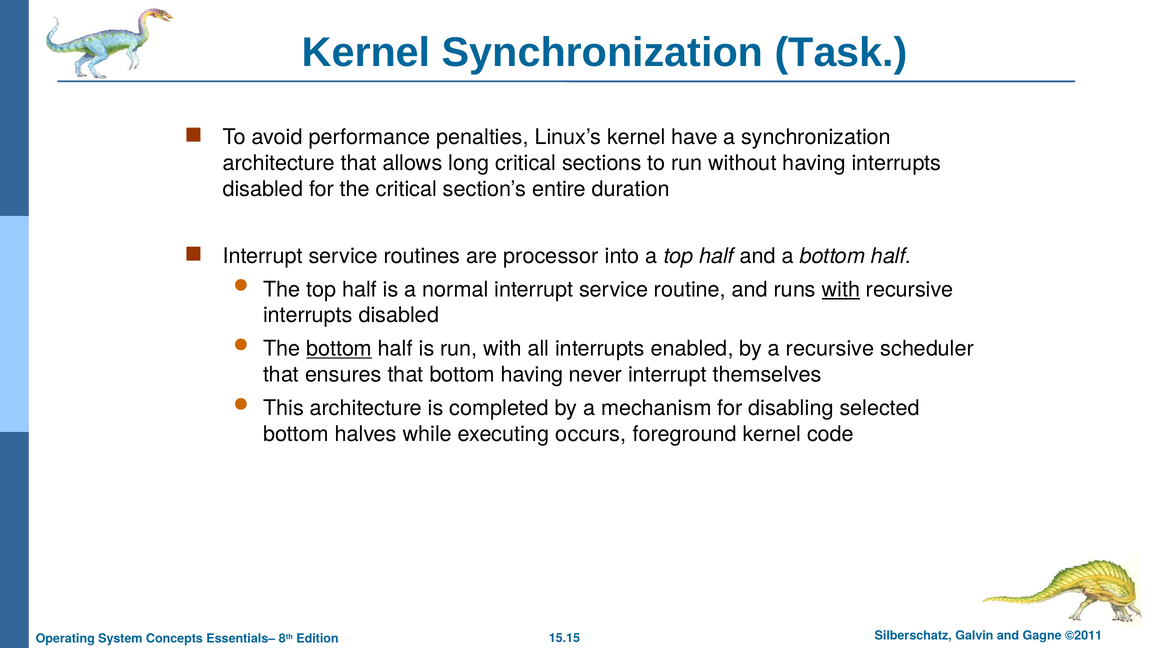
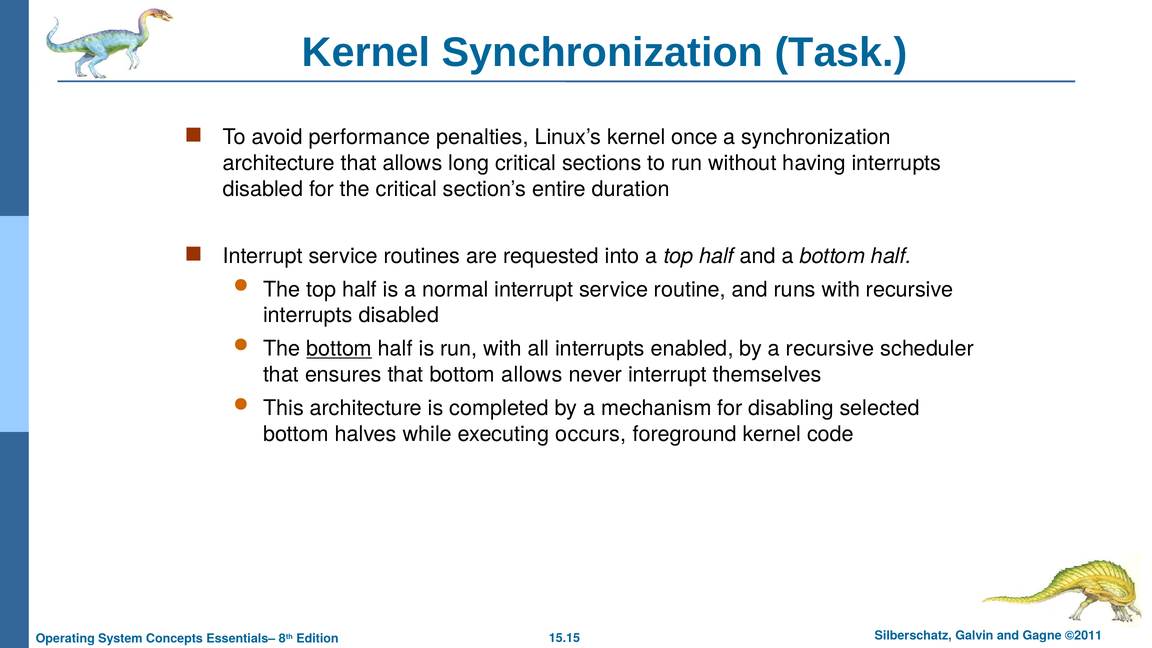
have: have -> once (695, 137)
processor: processor -> requested (551, 256)
with underline: present -> none (841, 289)
bottom having: having -> allows (532, 375)
